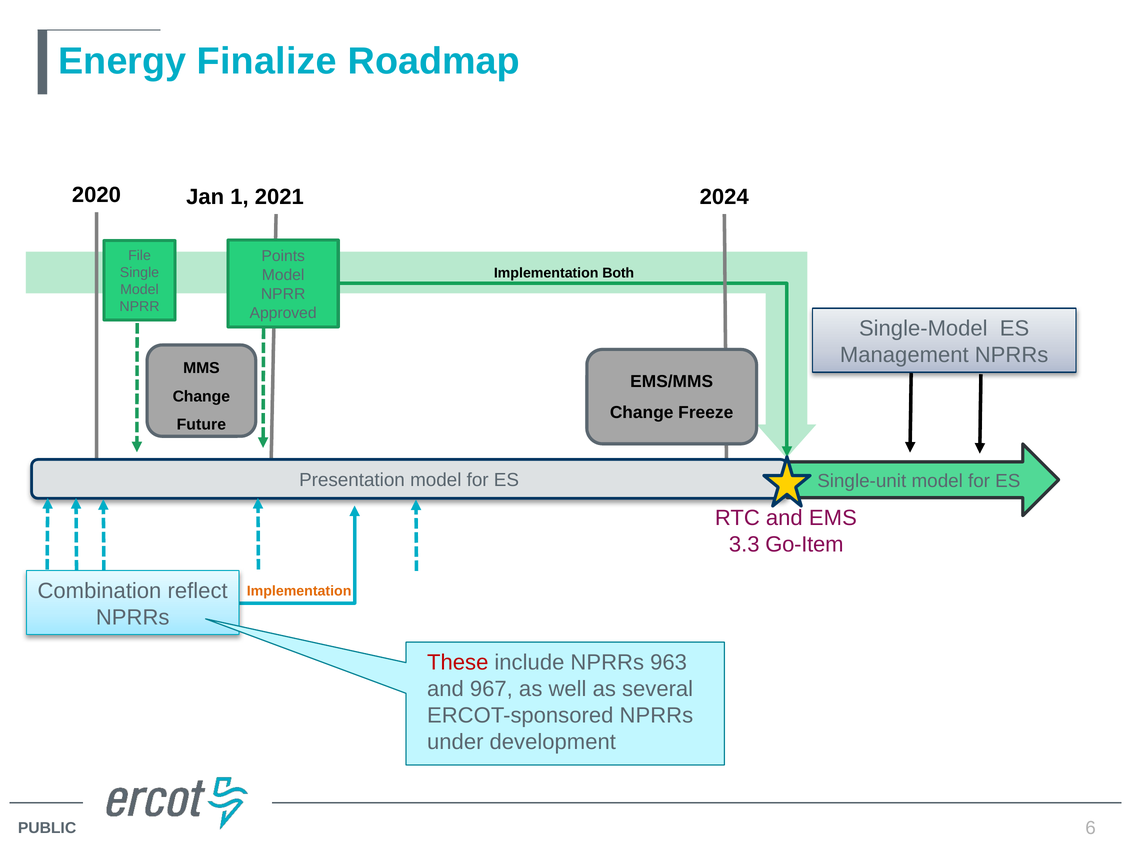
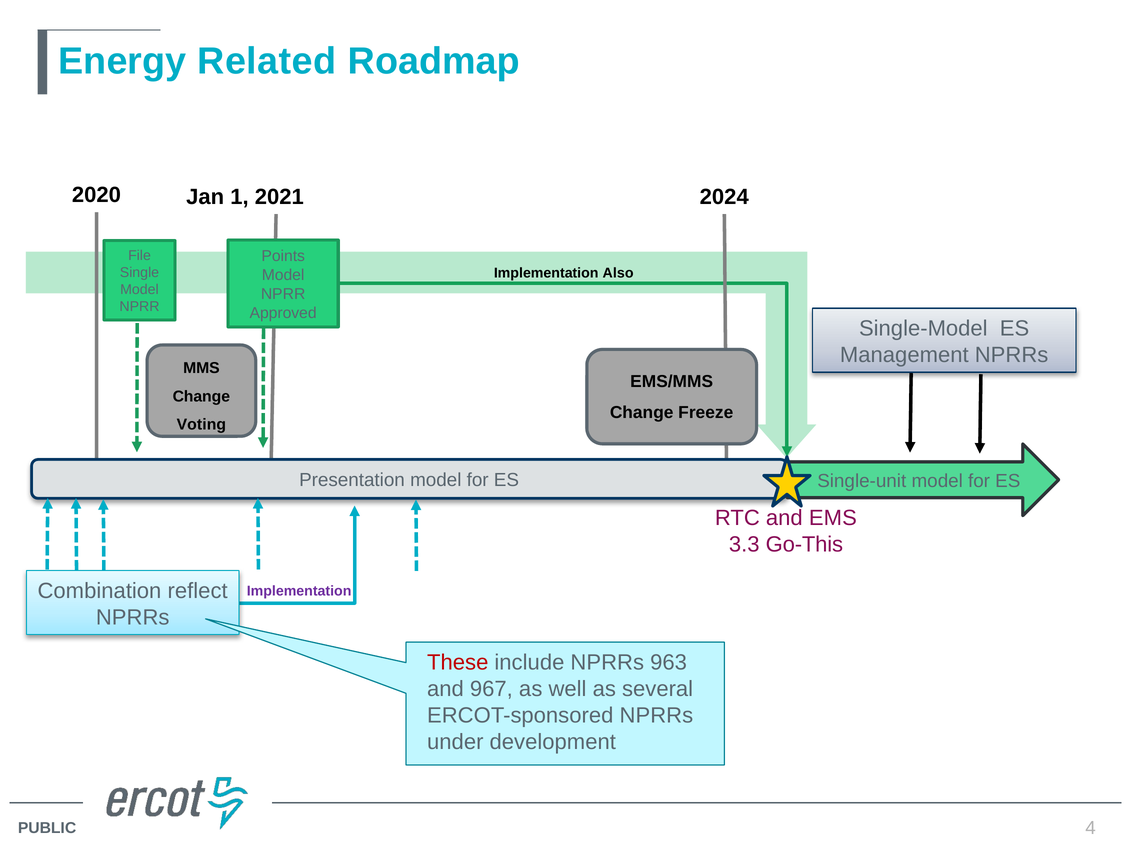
Finalize: Finalize -> Related (267, 61)
Both: Both -> Also (618, 273)
Future: Future -> Voting (201, 425)
Go-Item: Go-Item -> Go-This (804, 544)
Implementation colour: orange -> purple (299, 591)
6: 6 -> 4 (1091, 828)
